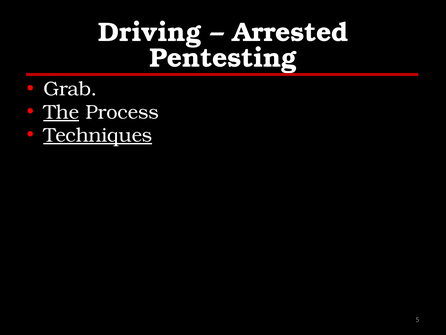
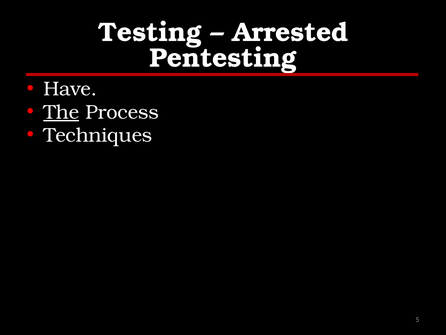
Driving: Driving -> Testing (150, 32)
Grab: Grab -> Have (70, 89)
Techniques underline: present -> none (98, 135)
